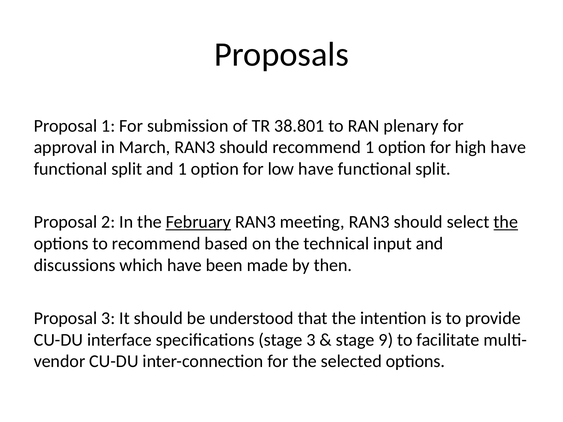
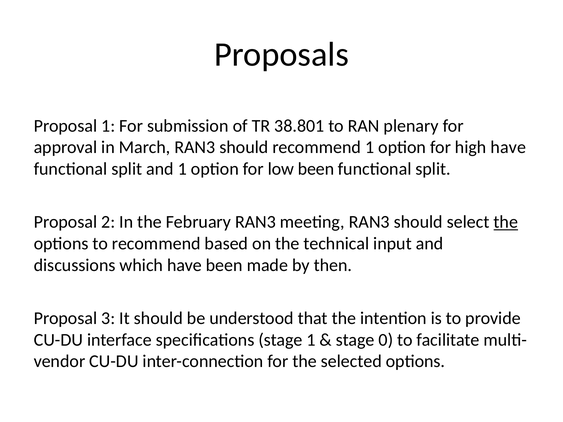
low have: have -> been (316, 169)
February underline: present -> none (198, 222)
stage 3: 3 -> 1 (311, 340)
9: 9 -> 0 (386, 340)
